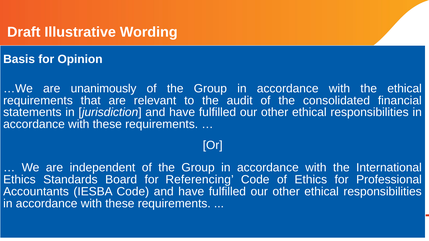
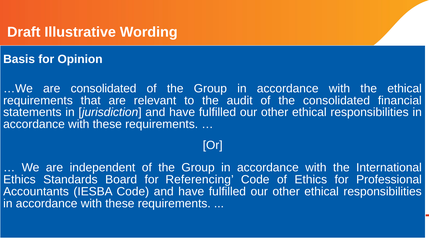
are unanimously: unanimously -> consolidated (104, 89)
